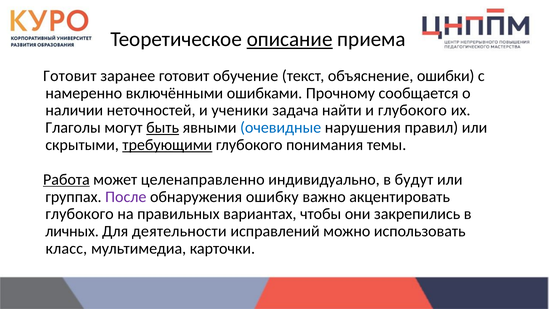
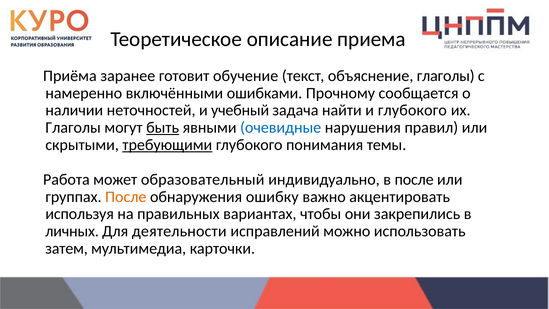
описание underline: present -> none (290, 39)
Готовит: Готовит -> Приёма (70, 76)
объяснение ошибки: ошибки -> глаголы (446, 76)
ученики: ученики -> учебный (240, 110)
Работа underline: present -> none (66, 179)
целенаправленно: целенаправленно -> образовательный (203, 179)
в будут: будут -> после (414, 179)
После colour: purple -> orange (126, 197)
глубокого: глубокого -> используя (80, 214)
класс: класс -> затем (66, 248)
